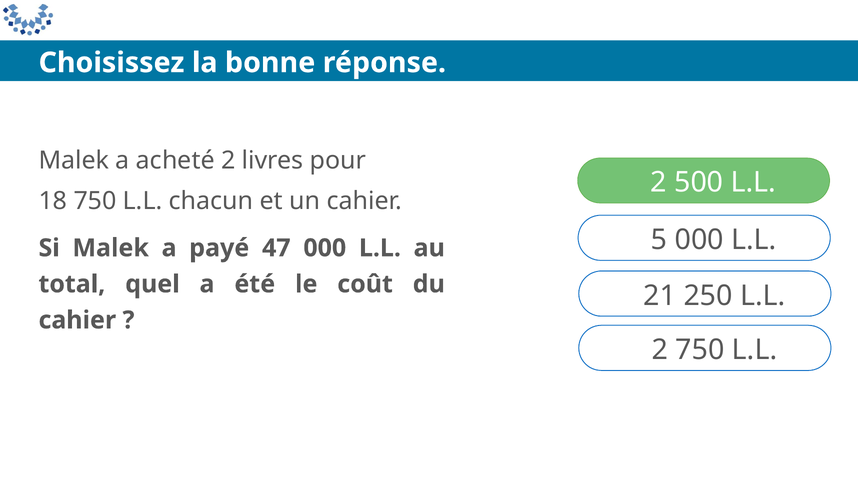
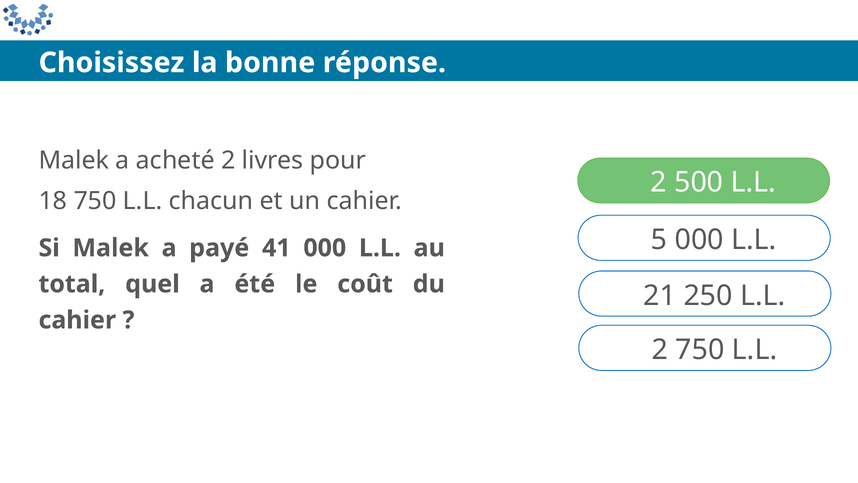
47: 47 -> 41 (276, 248)
